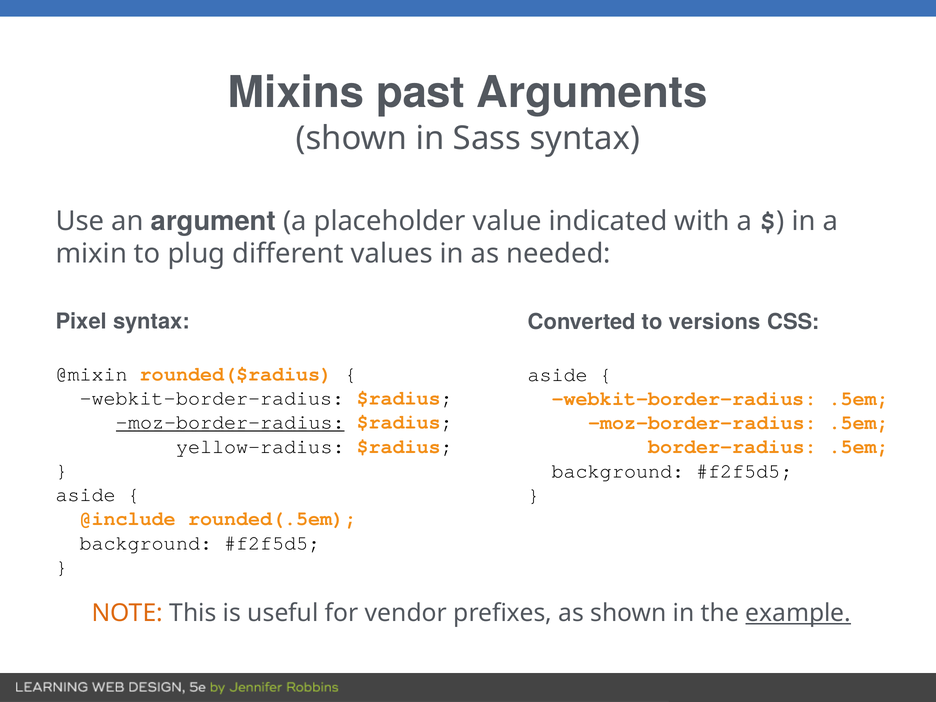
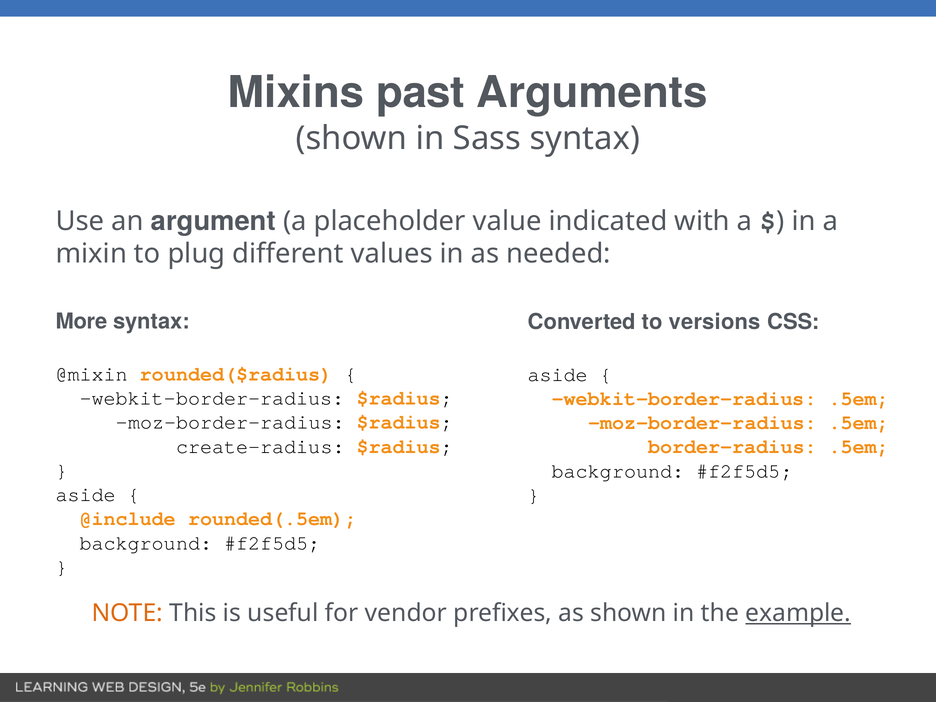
Pixel: Pixel -> More (81, 322)
moz-border-radius underline: present -> none (230, 422)
yellow-radius: yellow-radius -> create-radius (260, 446)
